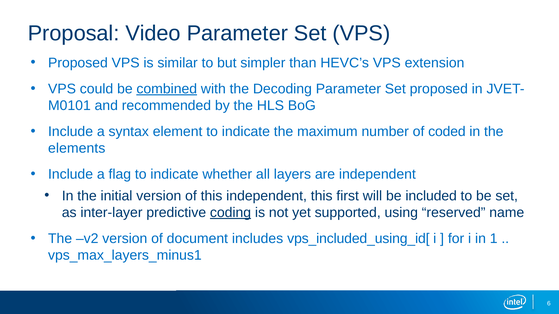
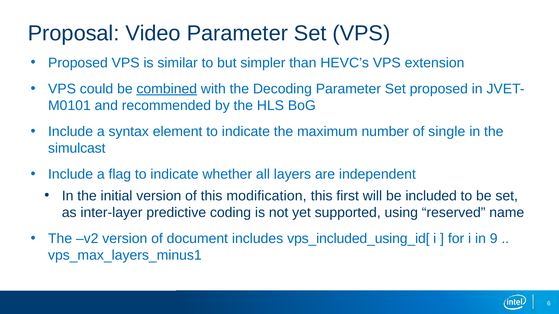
coded: coded -> single (447, 132)
elements: elements -> simulcast (77, 149)
this independent: independent -> modification (267, 196)
coding underline: present -> none (231, 213)
1: 1 -> 9 (494, 239)
